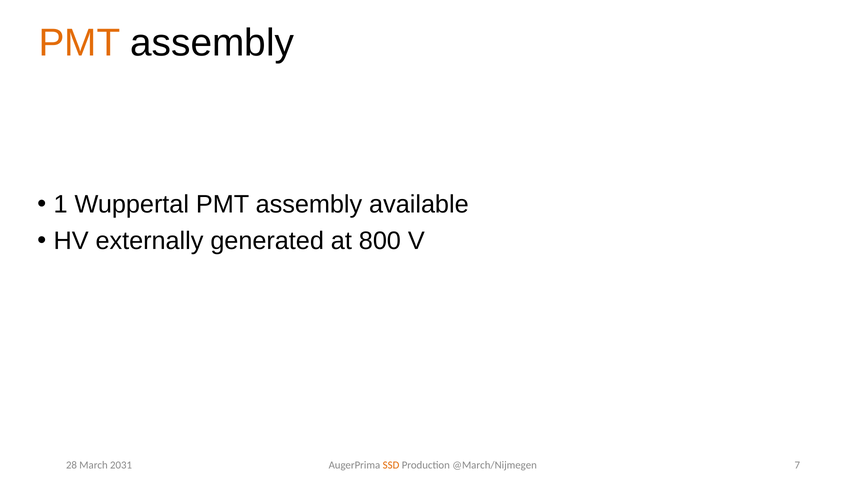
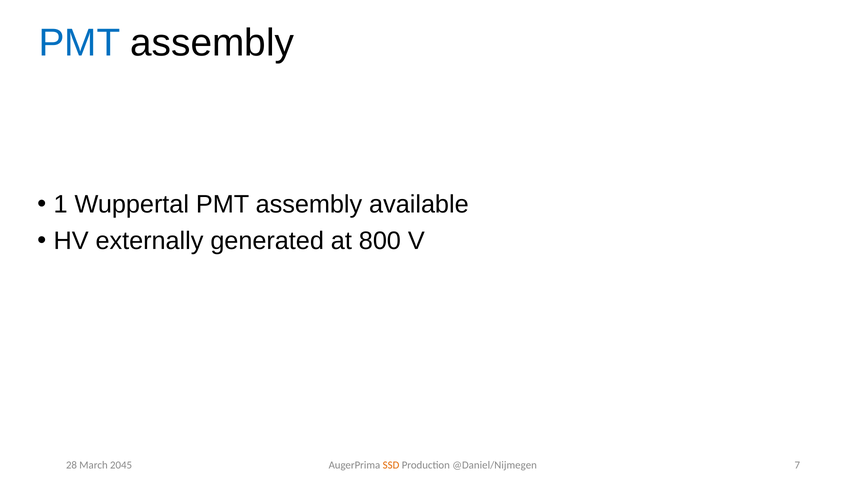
PMT colour: orange -> blue (79, 43)
@March/Nijmegen: @March/Nijmegen -> @Daniel/Nijmegen (495, 465)
2031: 2031 -> 2045 (121, 465)
